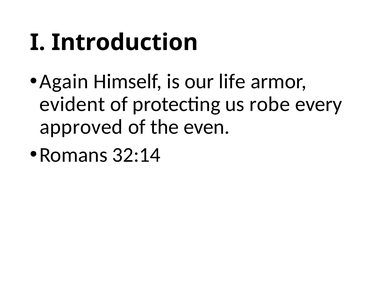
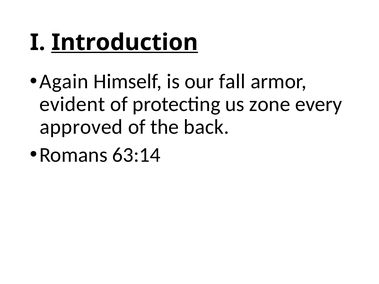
Introduction underline: none -> present (125, 42)
life: life -> fall (232, 81)
robe: robe -> zone (270, 104)
even: even -> back (206, 127)
32:14: 32:14 -> 63:14 (136, 155)
